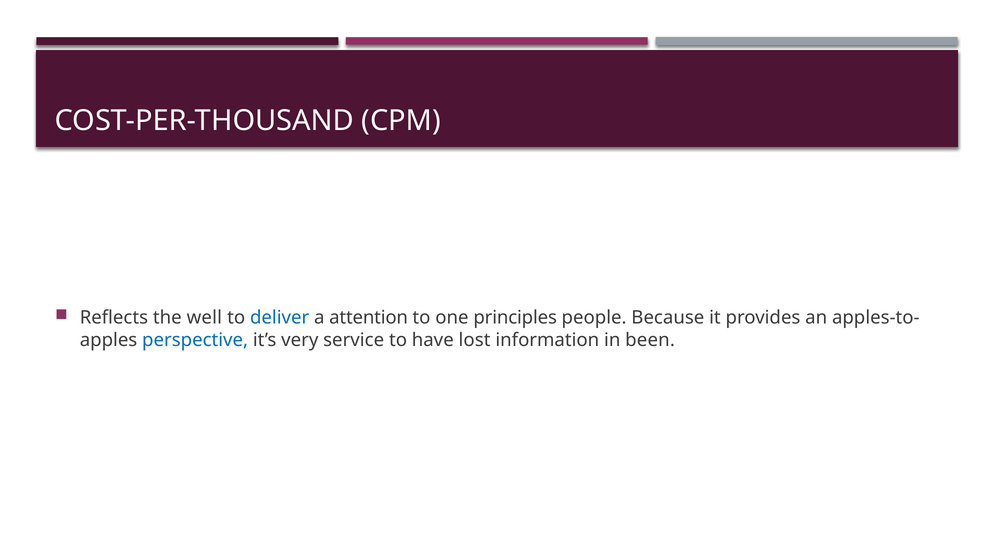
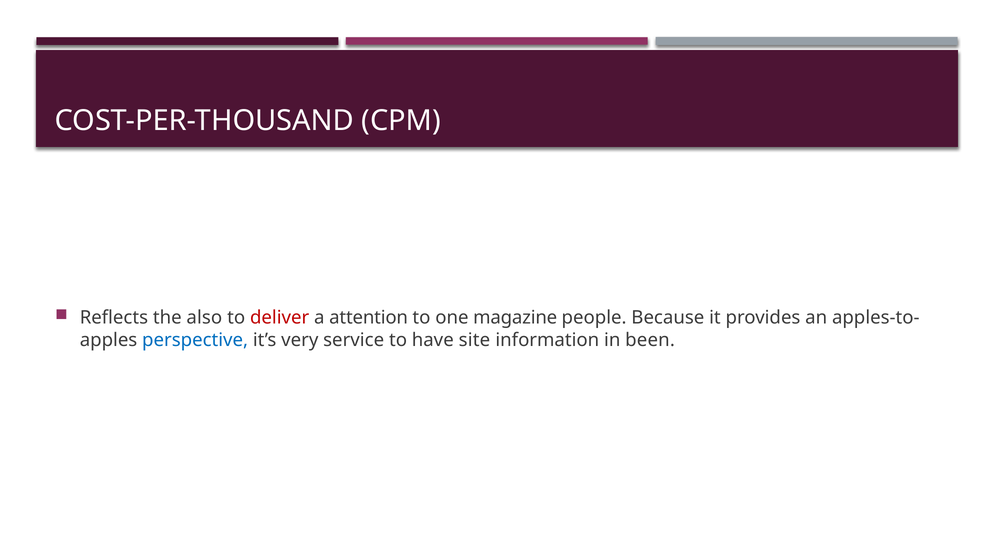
well: well -> also (204, 318)
deliver colour: blue -> red (280, 318)
principles: principles -> magazine (515, 318)
lost: lost -> site (474, 340)
